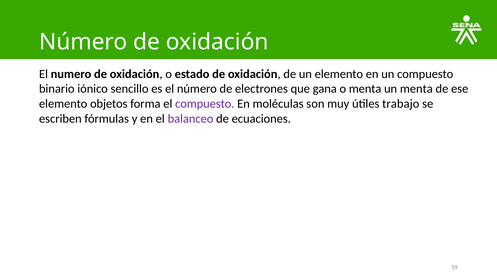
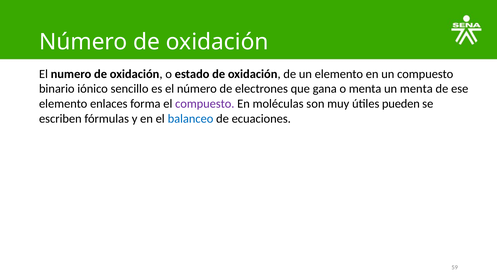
objetos: objetos -> enlaces (109, 104)
trabajo: trabajo -> pueden (401, 104)
balanceo colour: purple -> blue (191, 119)
